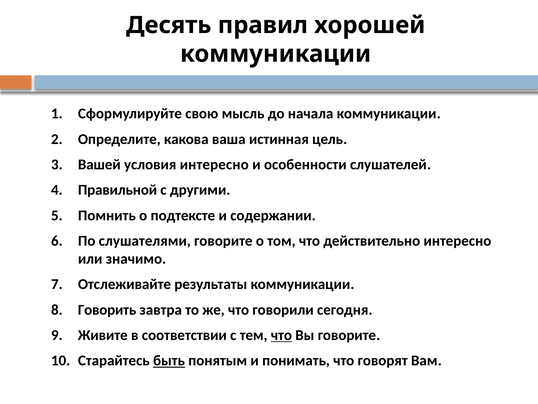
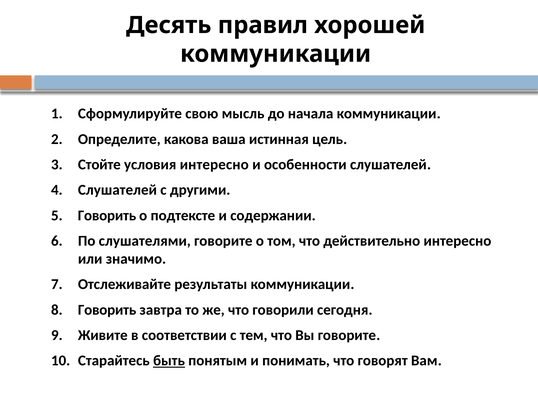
Вашей: Вашей -> Стойте (99, 164)
Правильной: Правильной -> Слушателей (117, 190)
Помнить: Помнить -> Говорить (107, 215)
что underline: present -> none (281, 335)
